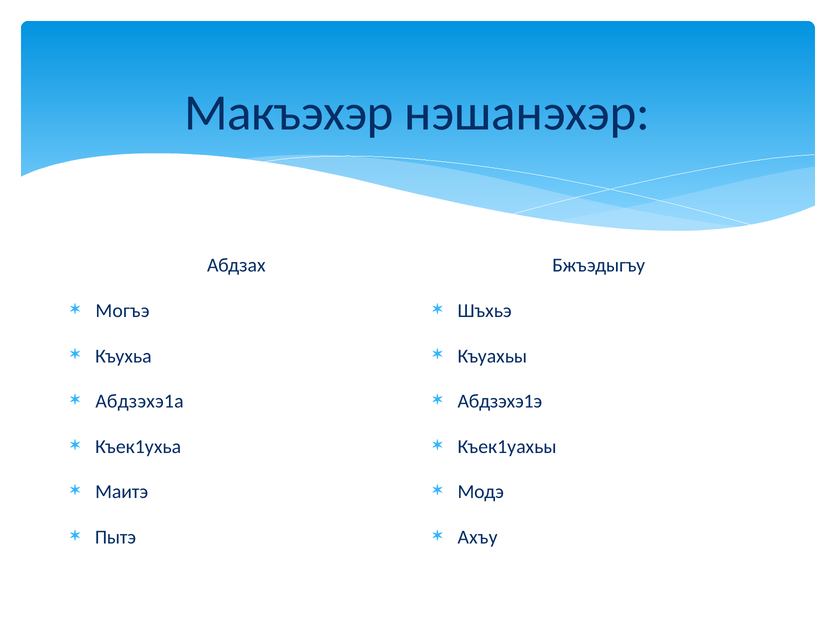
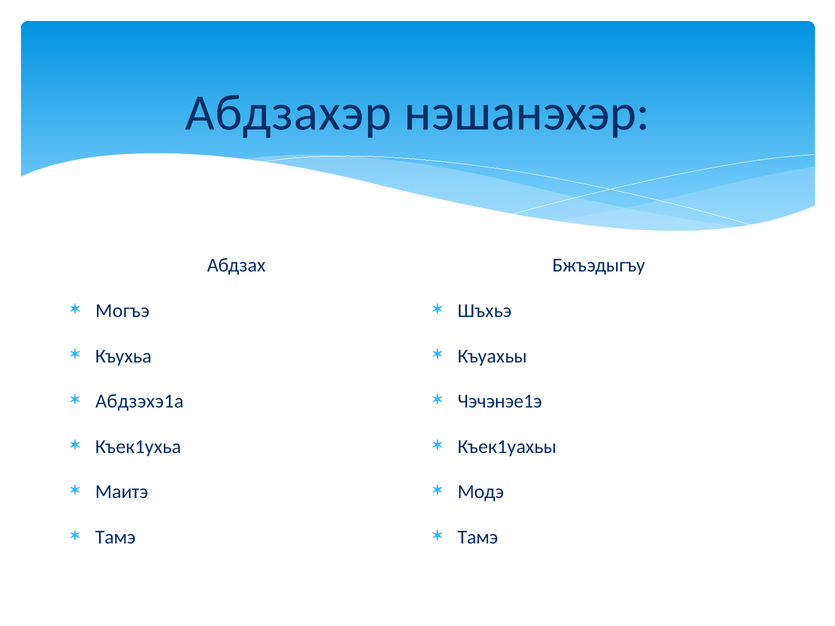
Макъэхэр: Макъэхэр -> Абдзахэр (288, 113)
Абдзэхэ1э: Абдзэхэ1э -> Чэчэнэе1э (500, 401)
Пытэ: Пытэ -> Тамэ (115, 537)
Ахъу: Ахъу -> Тамэ (478, 537)
